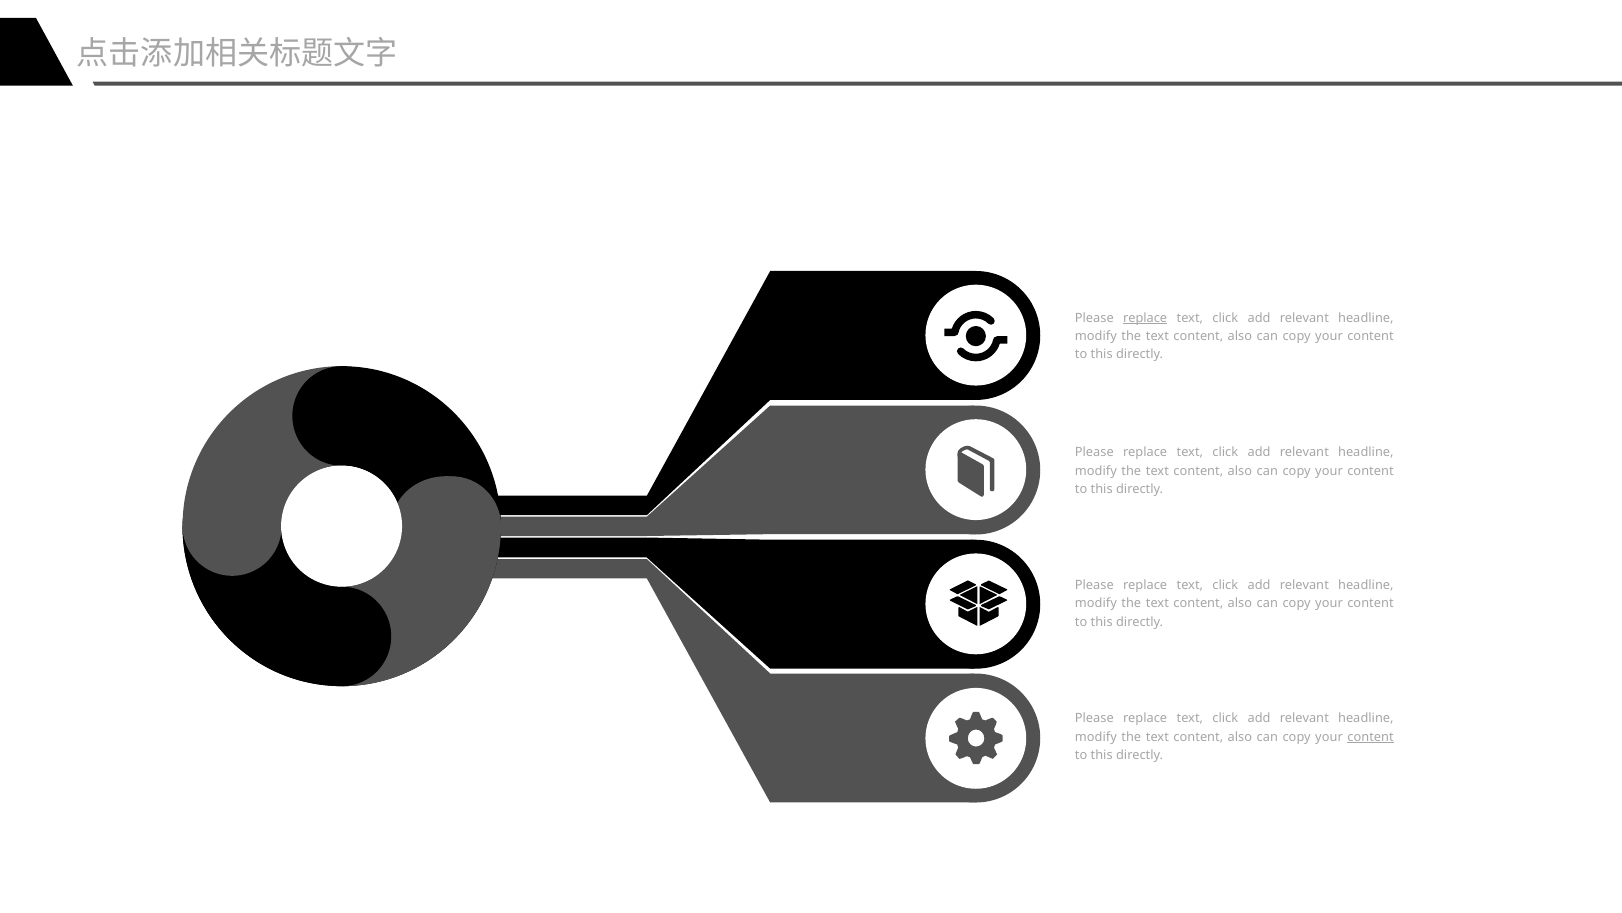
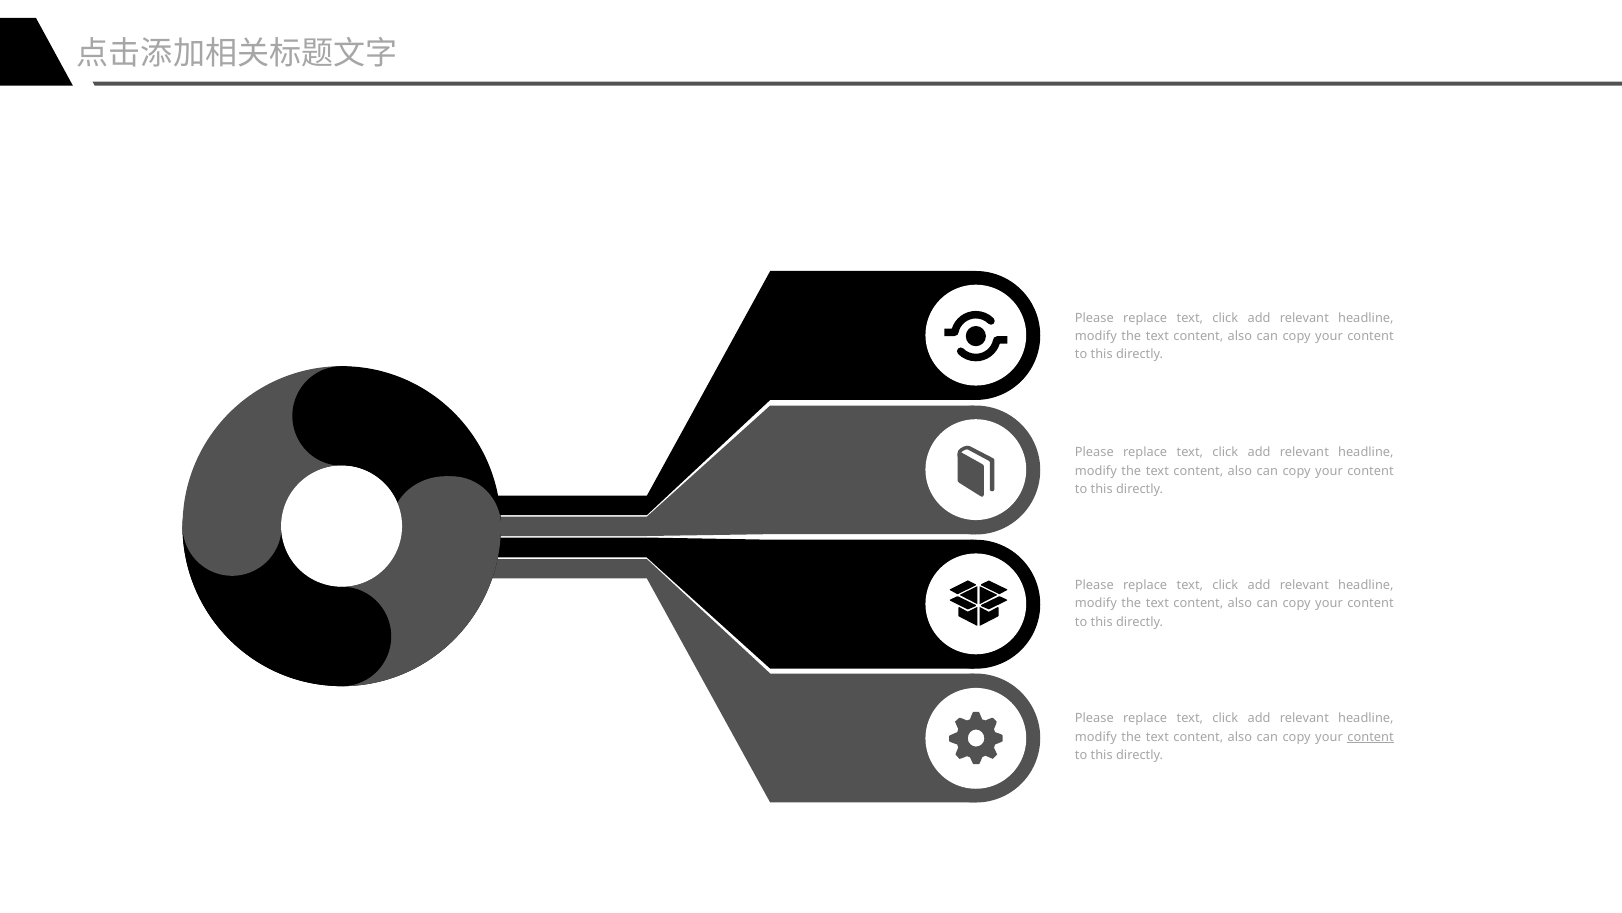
replace underline: present -> none (1145, 318)
